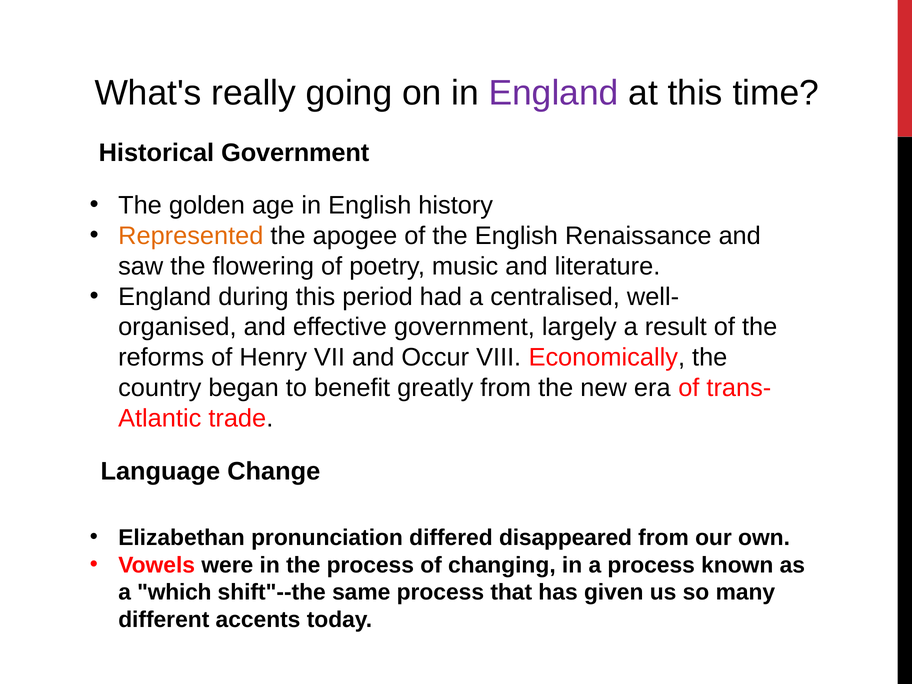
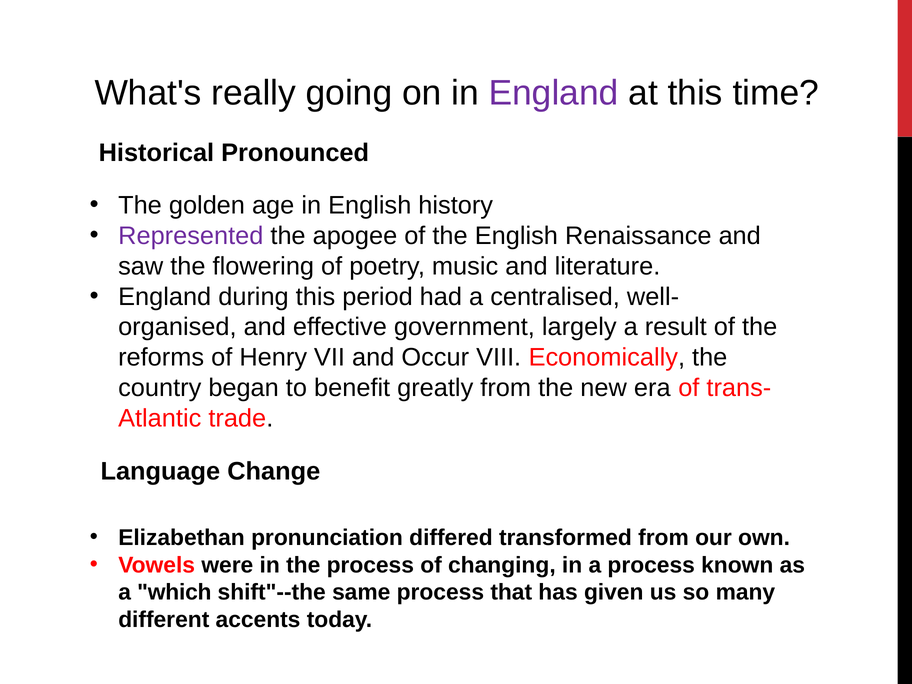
Historical Government: Government -> Pronounced (295, 153)
Represented colour: orange -> purple (191, 236)
disappeared: disappeared -> transformed (565, 538)
